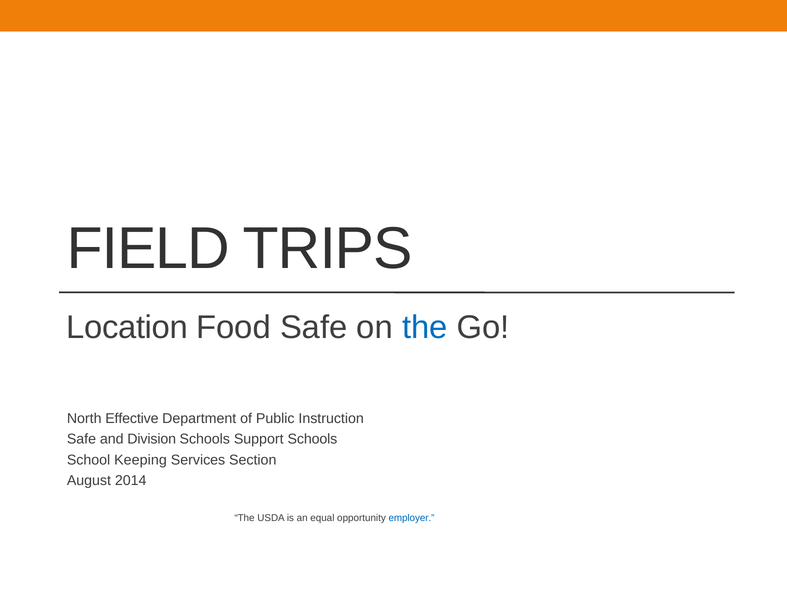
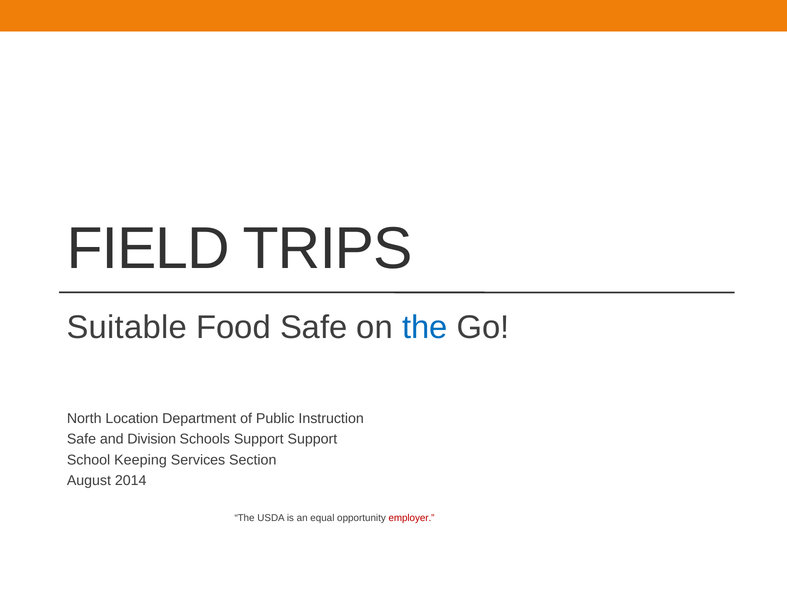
Location: Location -> Suitable (127, 328)
Effective: Effective -> Location (132, 419)
Support Schools: Schools -> Support (312, 439)
employer colour: blue -> red (411, 518)
